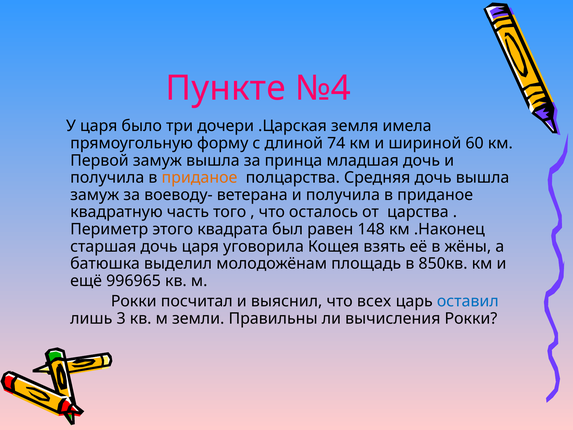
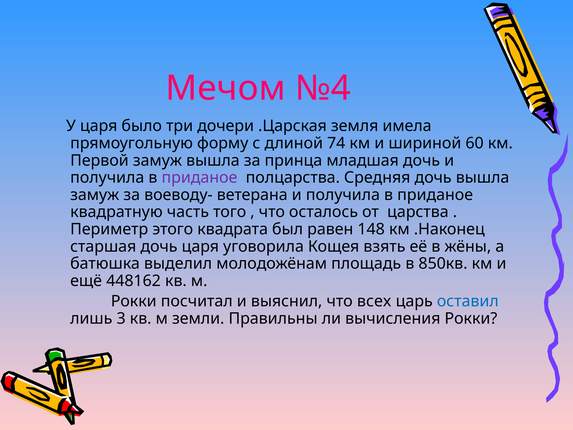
Пункте: Пункте -> Мечом (226, 88)
приданое colour: orange -> purple (199, 178)
996965: 996965 -> 448162 (134, 281)
